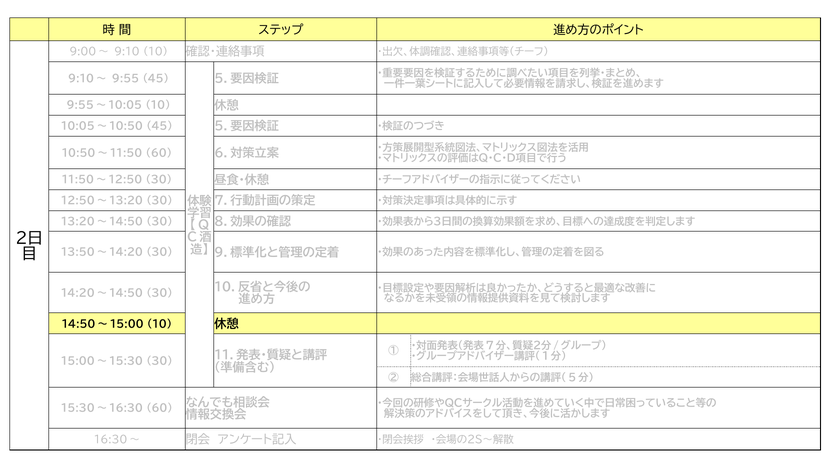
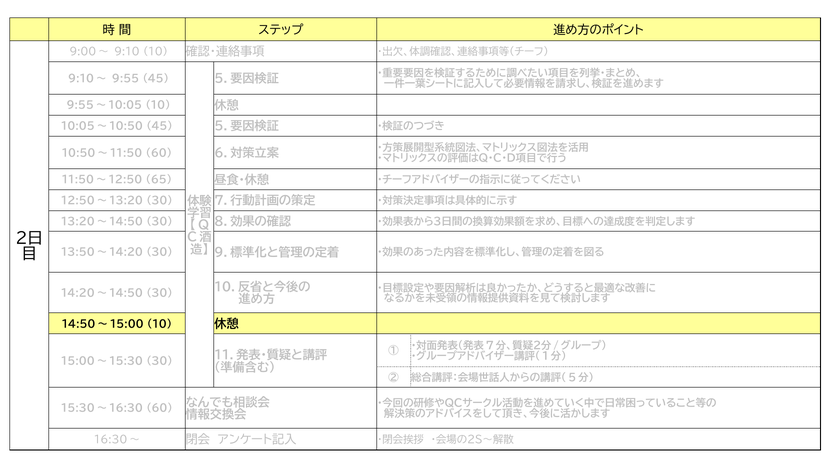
11:50～12:50 30: 30 -> 65 (159, 180)
